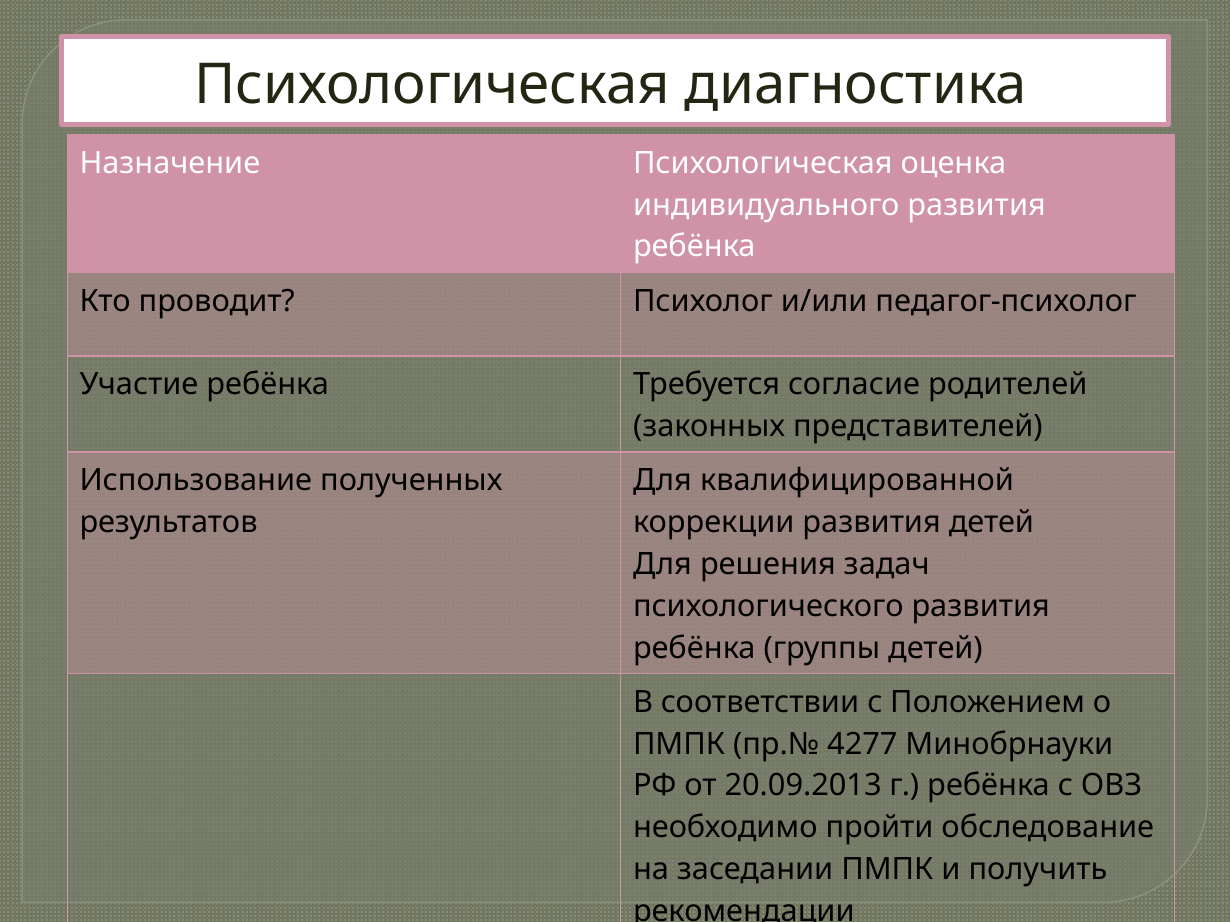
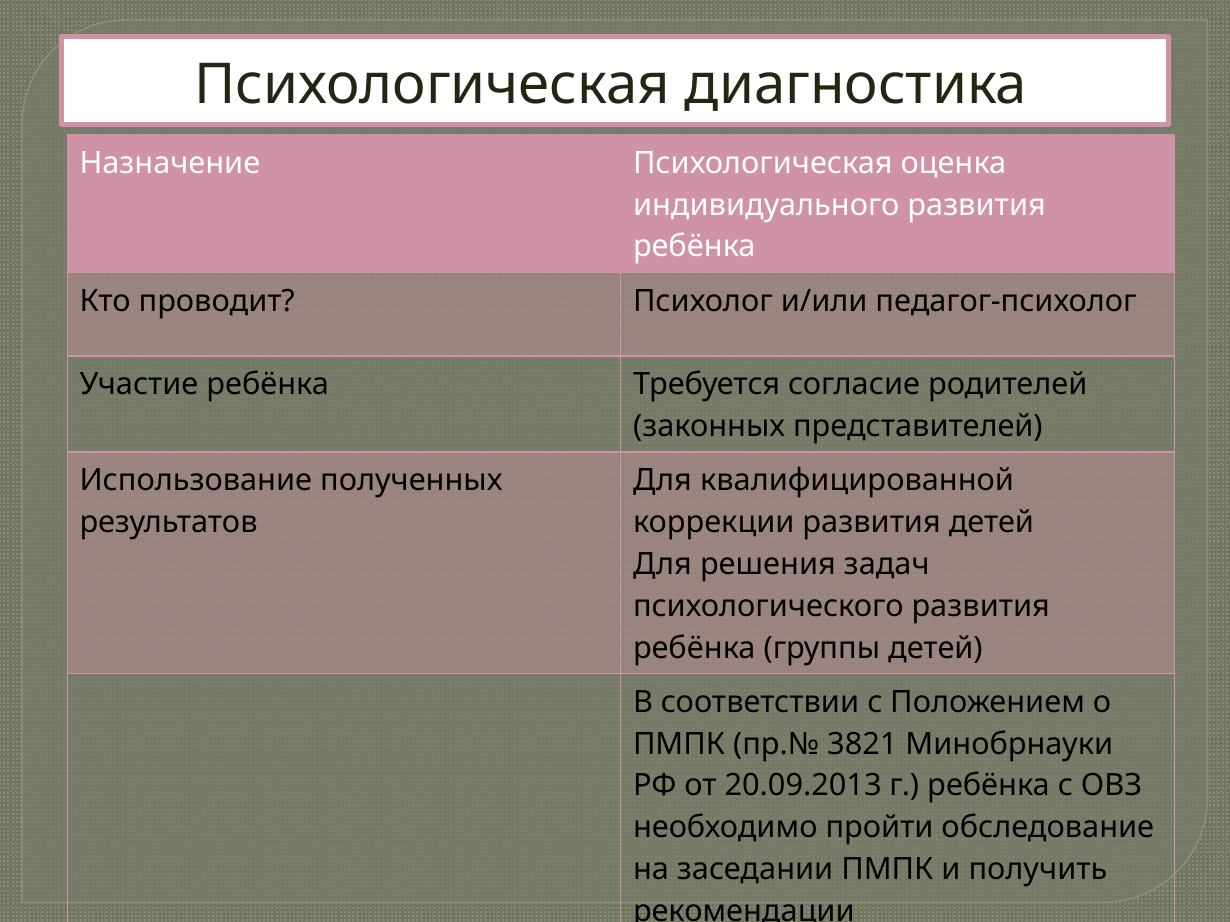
4277: 4277 -> 3821 (862, 744)
